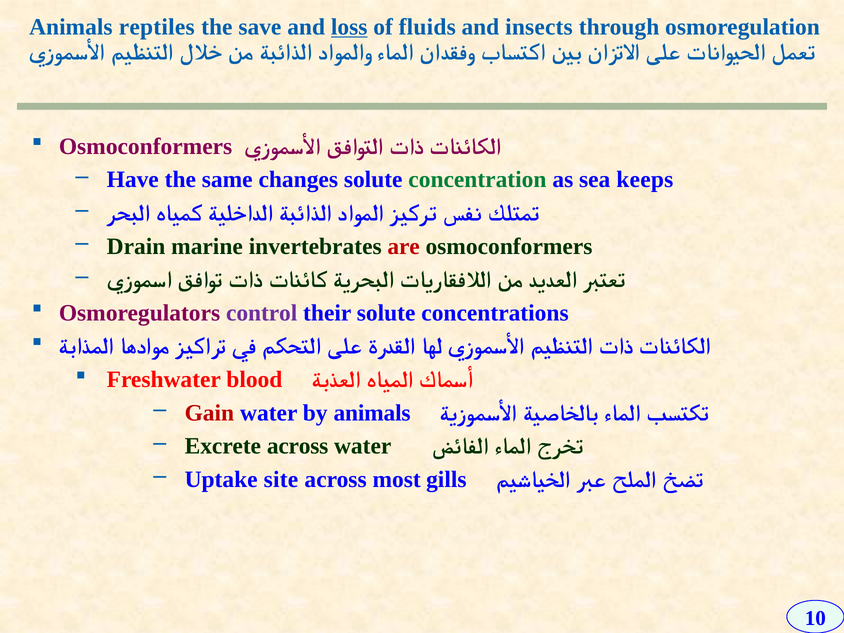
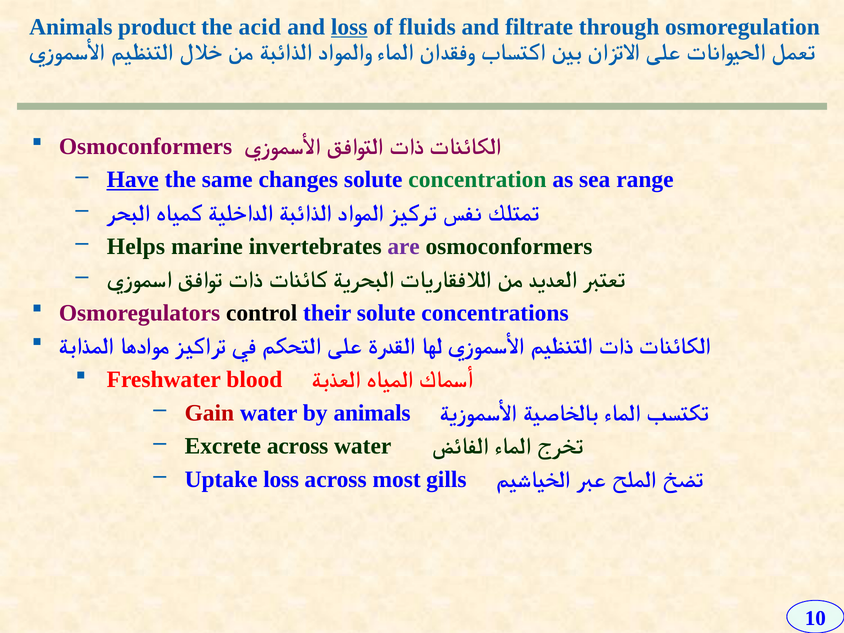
reptiles: reptiles -> product (157, 27)
save: save -> acid (260, 27)
insects: insects -> filtrate (539, 27)
Have underline: none -> present (133, 180)
keeps: keeps -> range (645, 180)
Drain: Drain -> Helps (136, 246)
are colour: red -> purple (404, 246)
control colour: purple -> black (262, 313)
Uptake site: site -> loss (281, 479)
